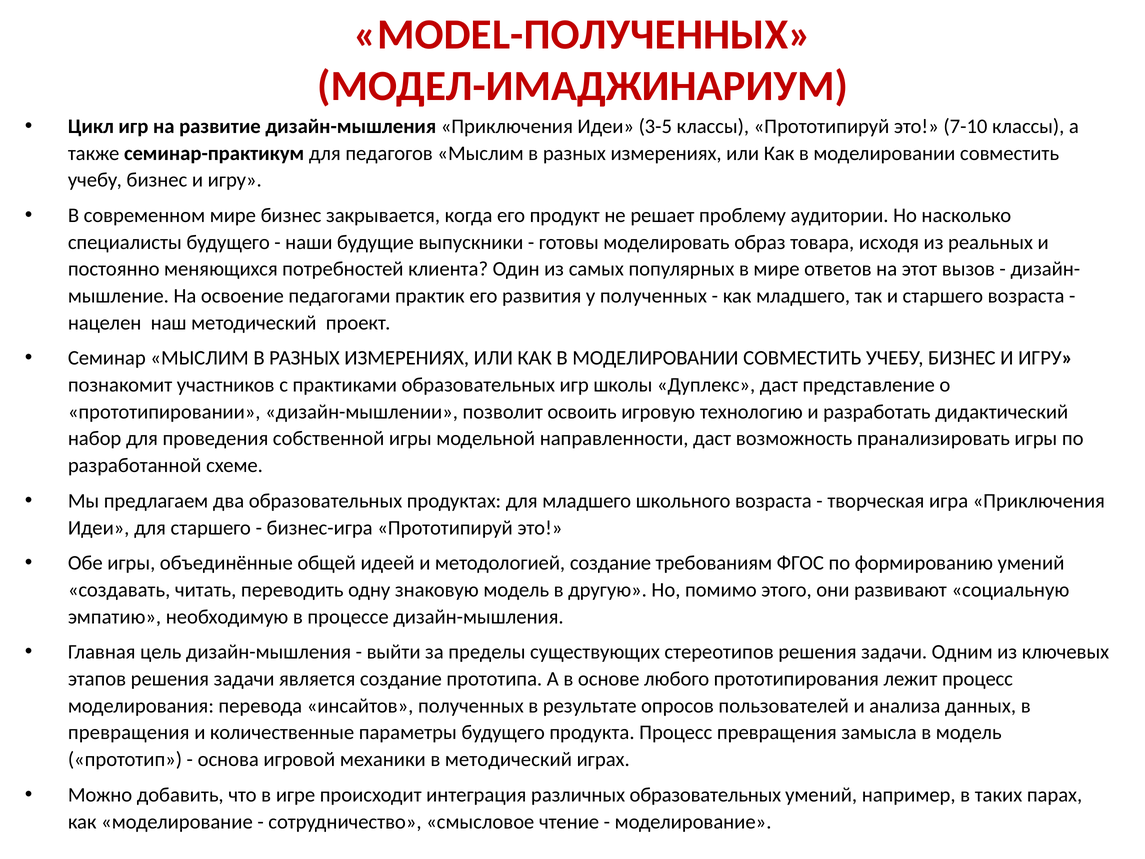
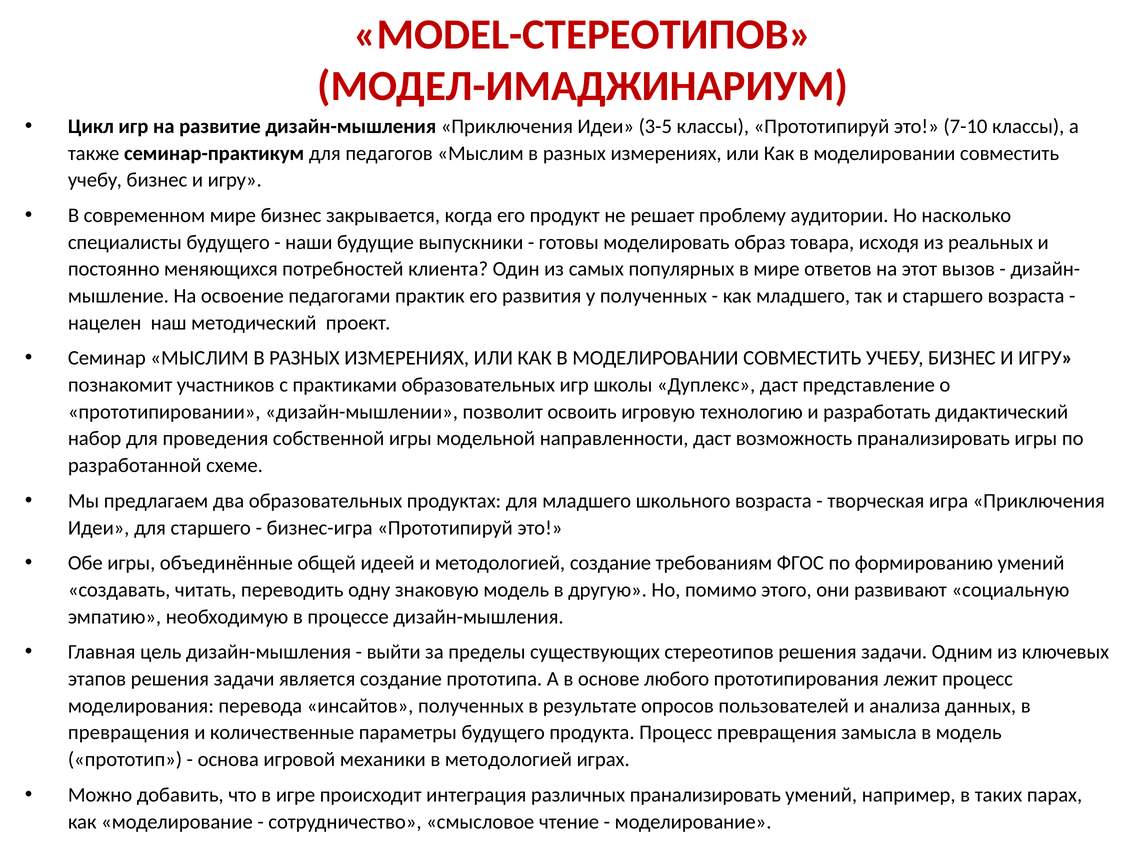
MODEL-ПОЛУЧЕННЫХ: MODEL-ПОЛУЧЕННЫХ -> MODEL-СТЕРЕОТИПОВ (583, 34)
в методический: методический -> методологией (508, 759)
различных образовательных: образовательных -> пранализировать (705, 795)
